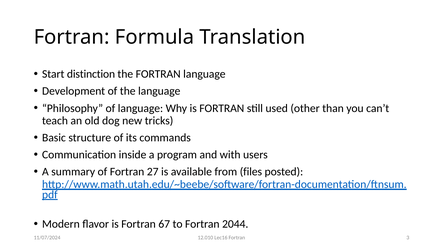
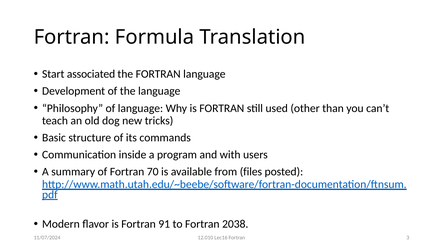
distinction: distinction -> associated (91, 74)
27: 27 -> 70 (153, 172)
67: 67 -> 91 (164, 224)
2044: 2044 -> 2038 (235, 224)
